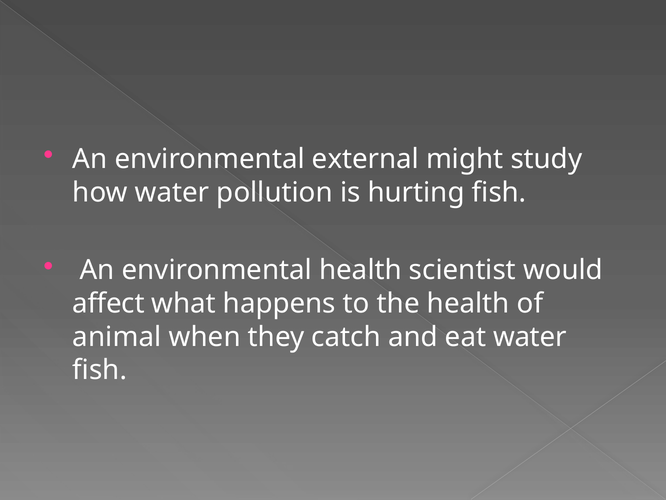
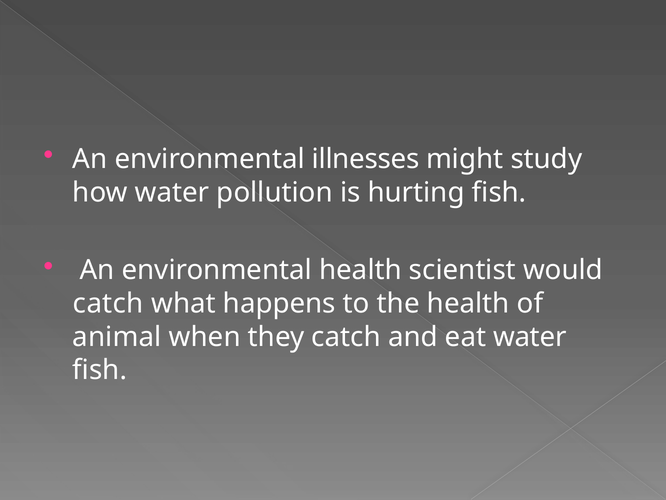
external: external -> illnesses (366, 159)
affect: affect -> catch (108, 303)
